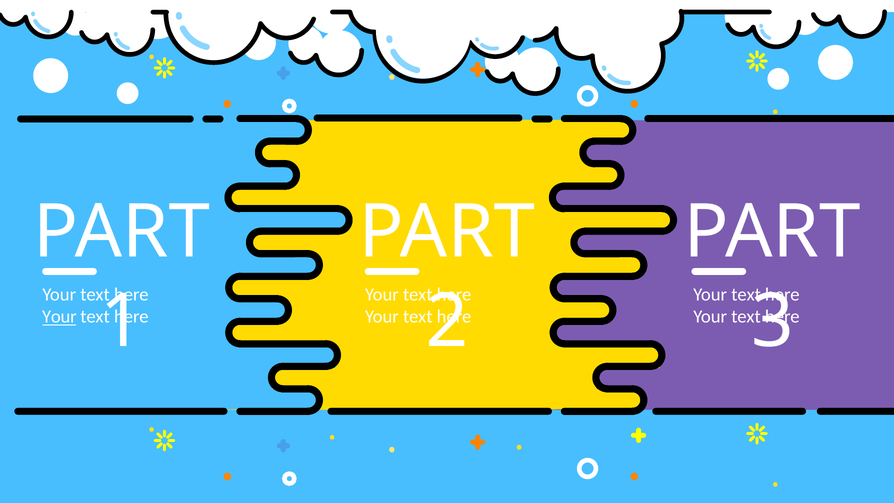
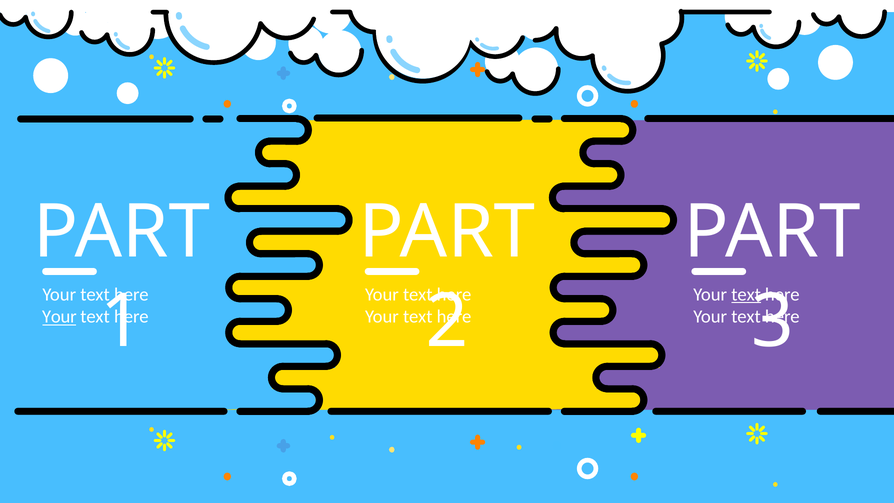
text underline: none -> present (746, 294)
